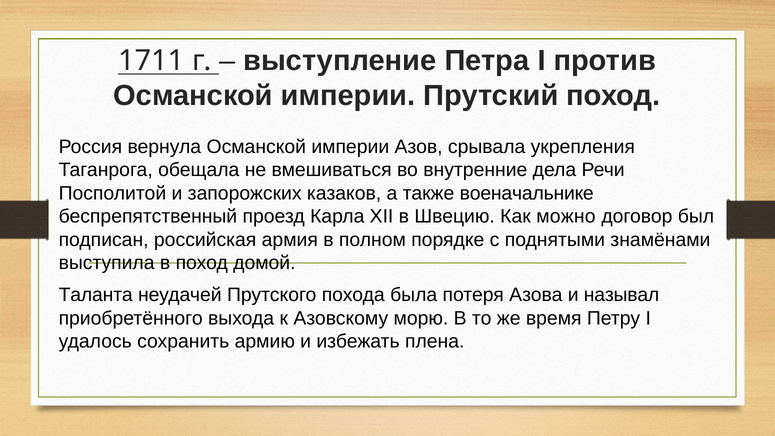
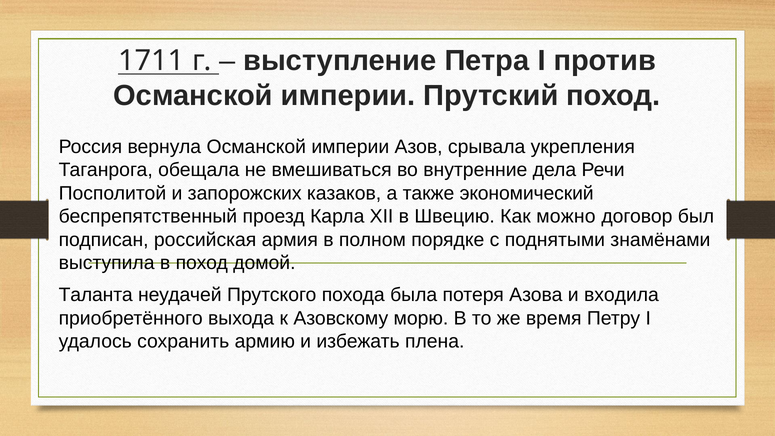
военачальнике: военачальнике -> экономический (527, 193)
называл: называл -> входила (621, 295)
